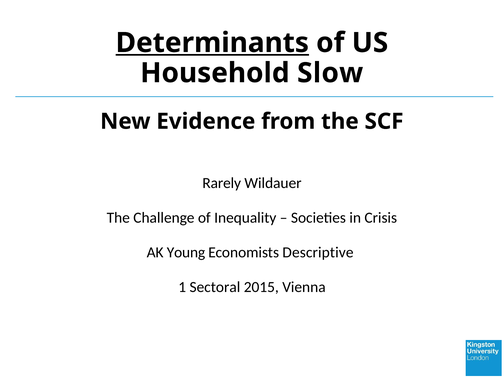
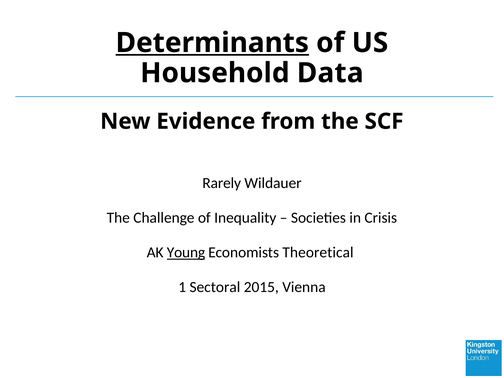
Slow: Slow -> Data (330, 73)
Young underline: none -> present (186, 252)
Descriptive: Descriptive -> Theoretical (318, 252)
